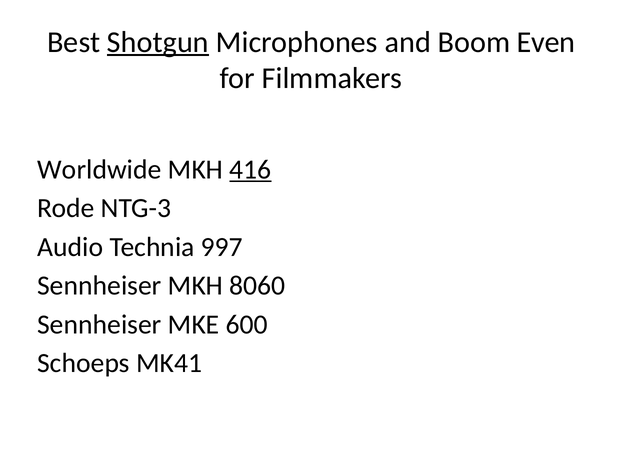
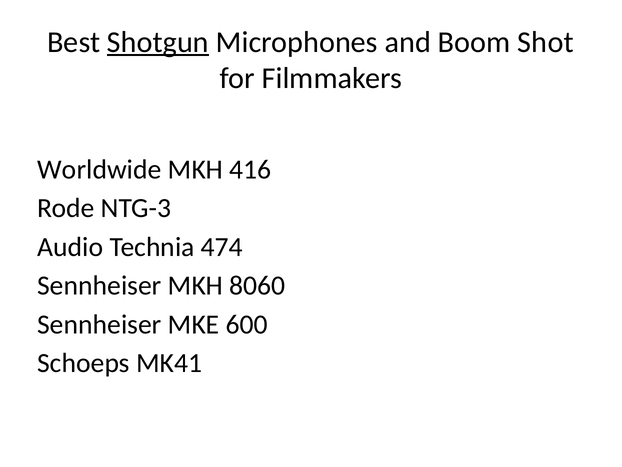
Even: Even -> Shot (546, 42)
416 underline: present -> none (250, 169)
997: 997 -> 474 (222, 247)
